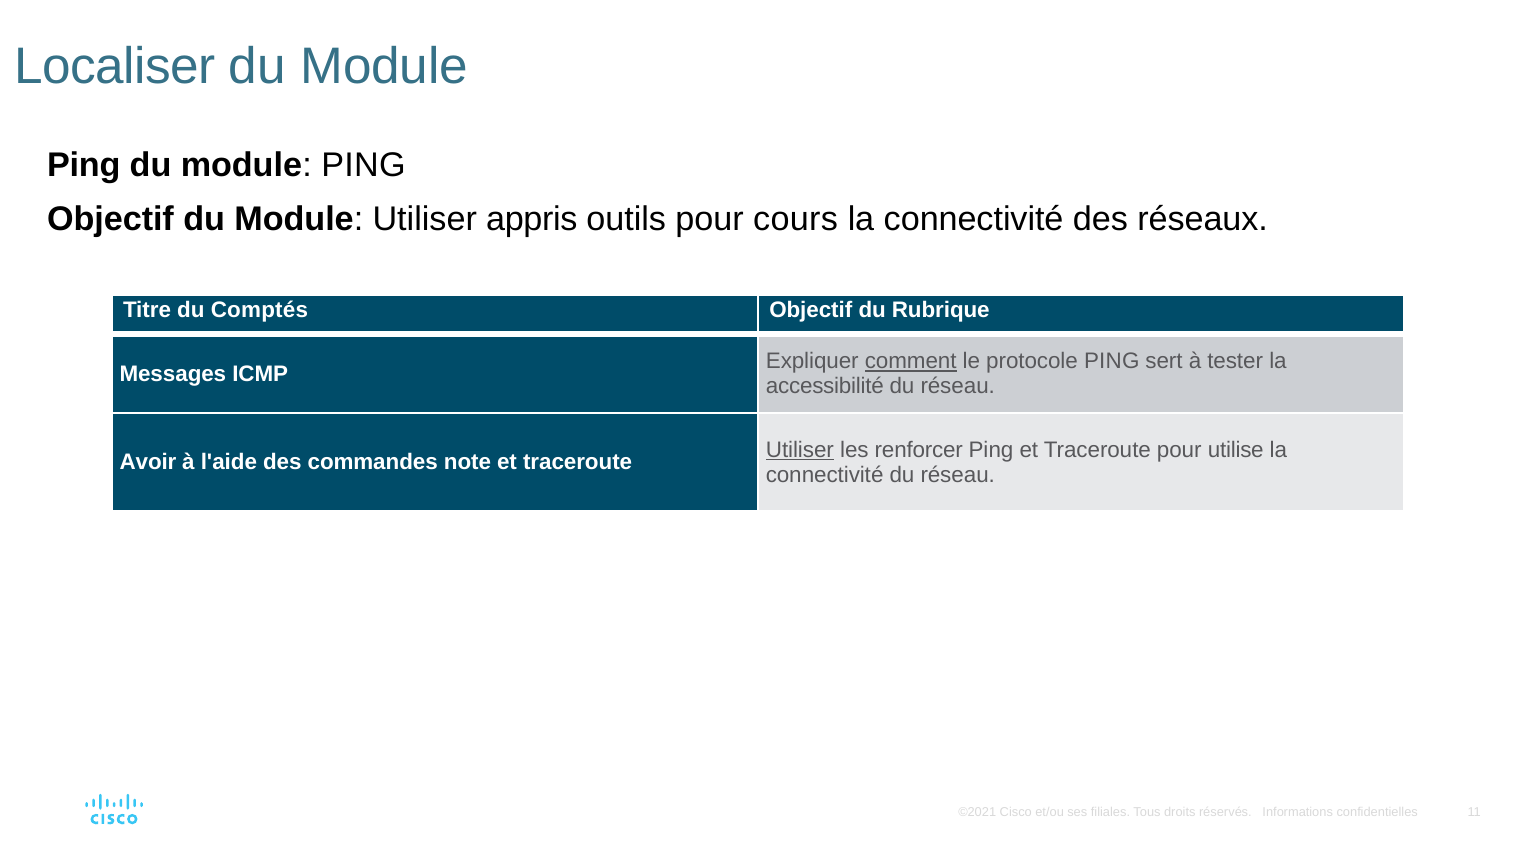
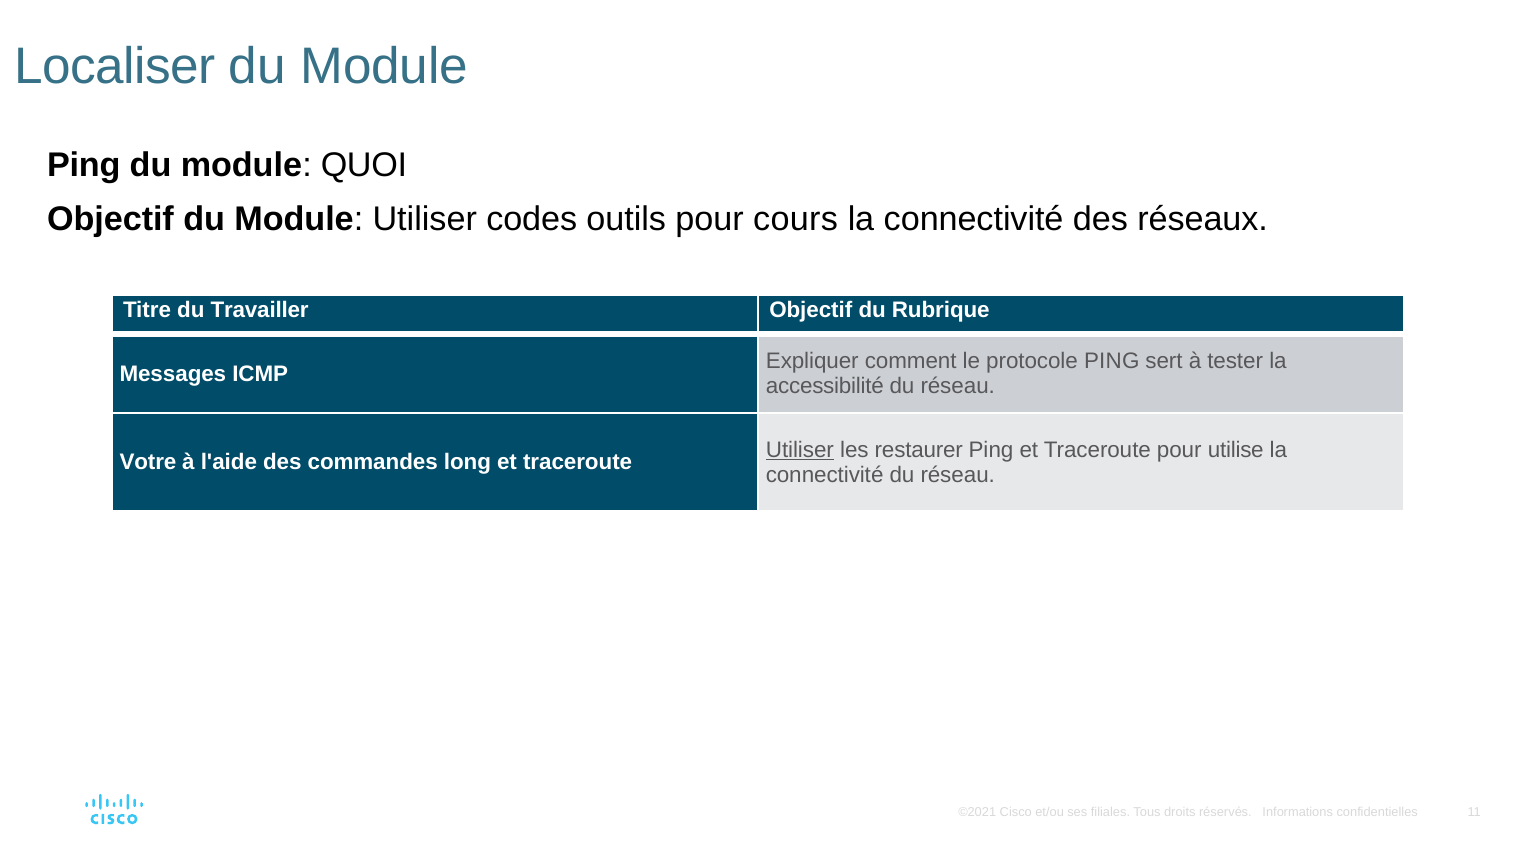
PING: PING -> QUOI (364, 165)
appris: appris -> codes (532, 219)
Comptés: Comptés -> Travailler (260, 310)
comment underline: present -> none (911, 361)
renforcer: renforcer -> restaurer (919, 450)
Avoir: Avoir -> Votre (148, 462)
note: note -> long (467, 462)
